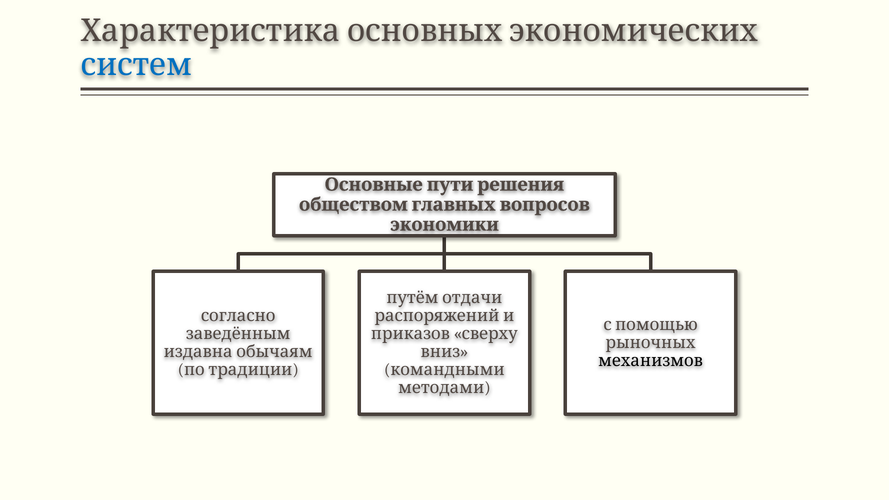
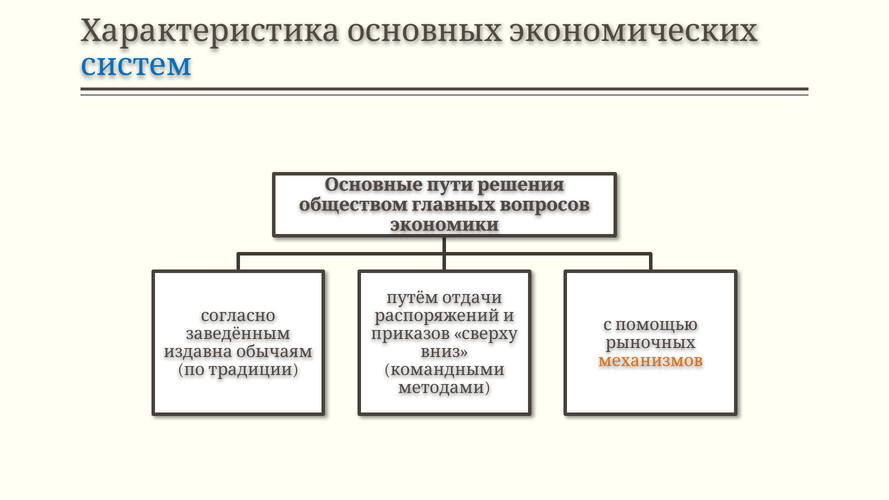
механизмов colour: black -> orange (651, 361)
